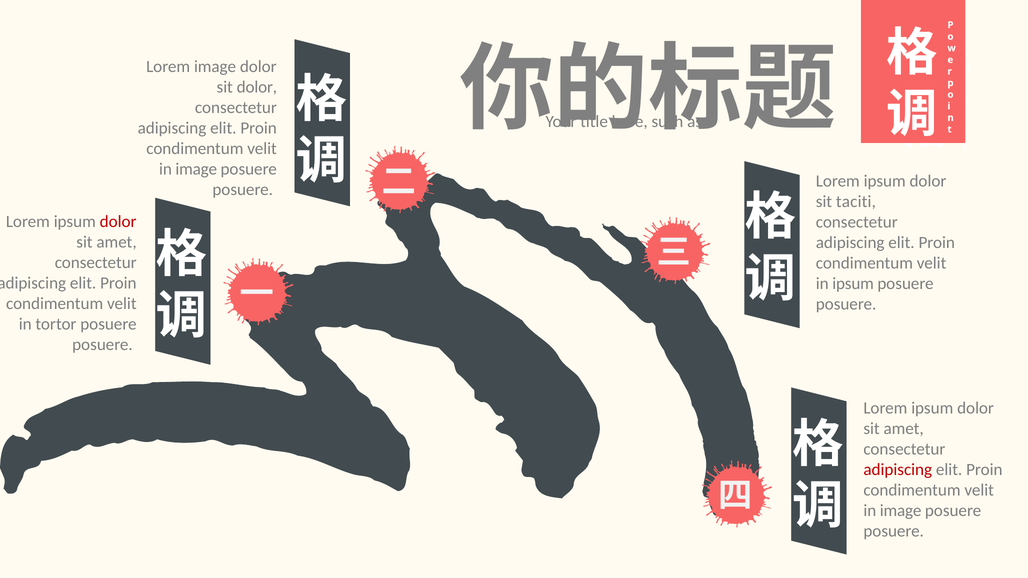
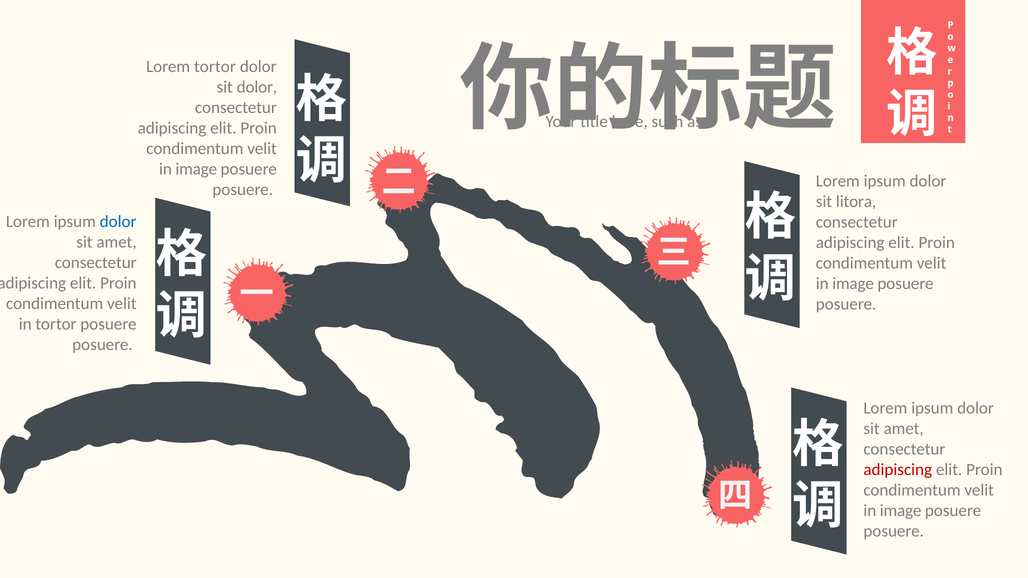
Lorem image: image -> tortor (215, 67)
taciti: taciti -> litora (856, 202)
dolor colour: red -> blue (118, 222)
ipsum: ipsum -> image (853, 284)
